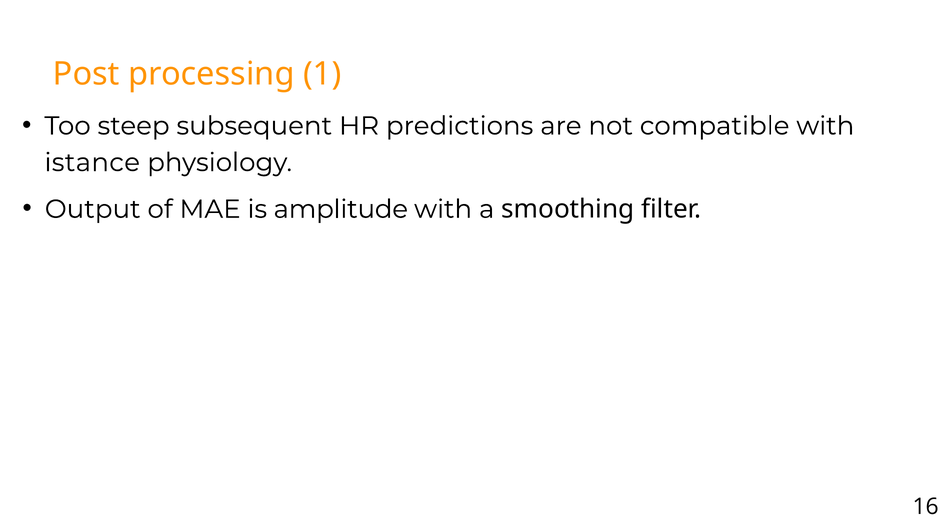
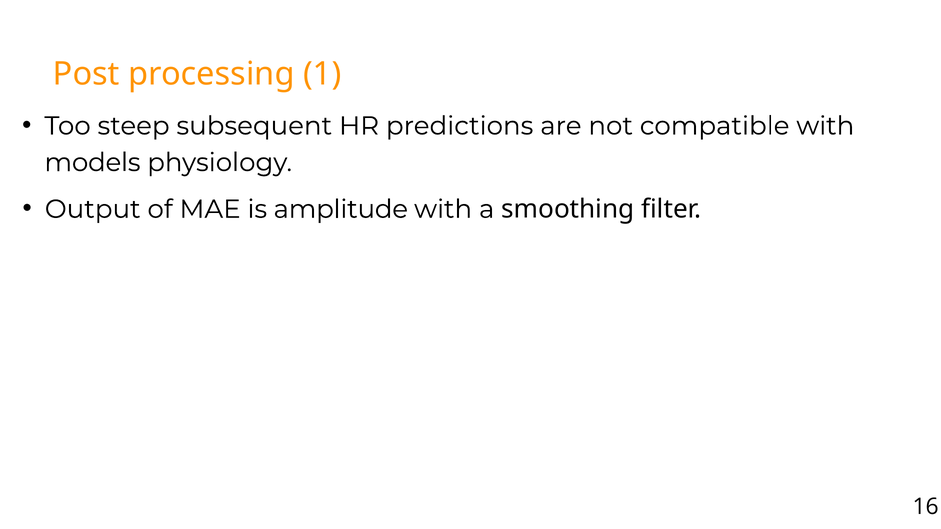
istance: istance -> models (92, 163)
